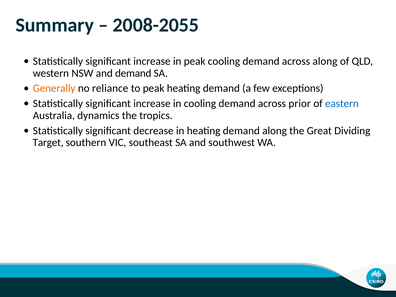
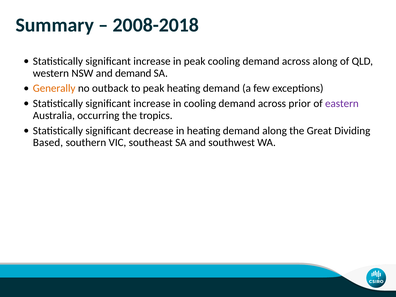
2008-2055: 2008-2055 -> 2008-2018 (156, 25)
reliance: reliance -> outback (110, 88)
eastern colour: blue -> purple (342, 104)
dynamics: dynamics -> occurring (98, 115)
Target: Target -> Based (48, 143)
